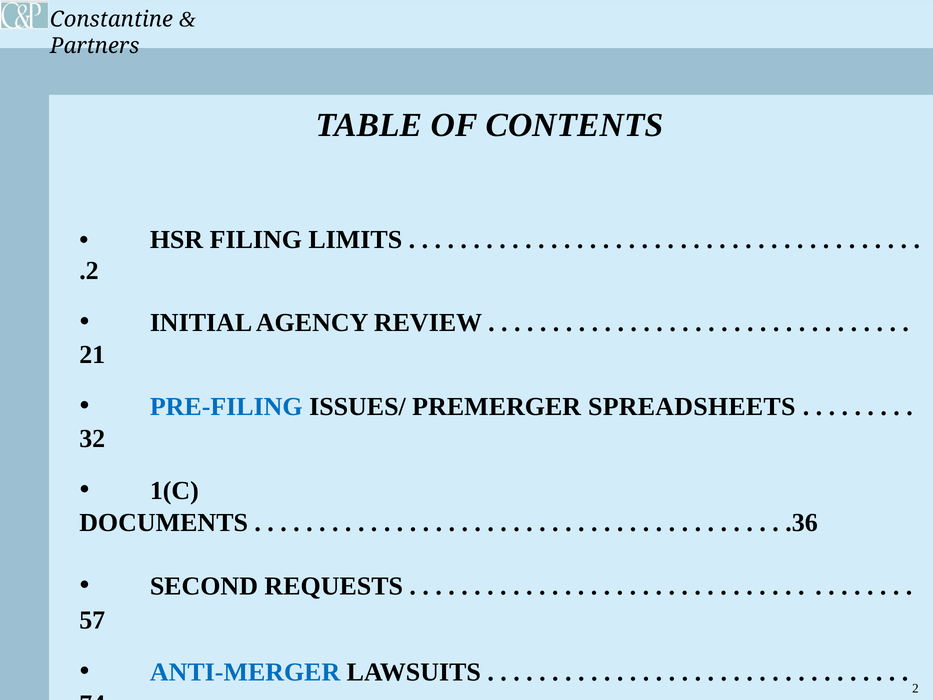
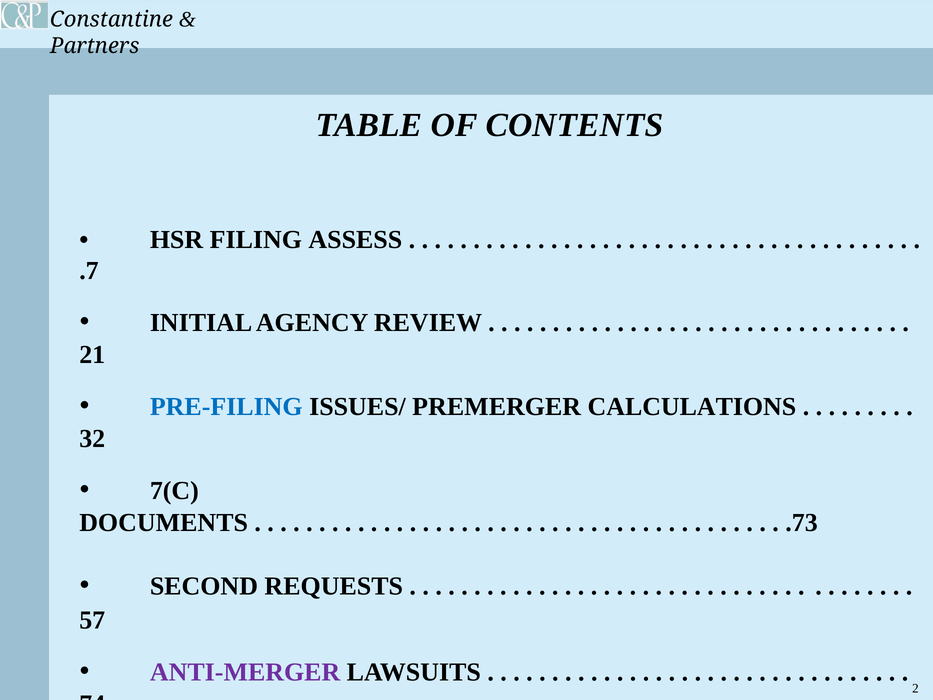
LIMITS: LIMITS -> ASSESS (355, 240)
.2: .2 -> .7 (89, 271)
SPREADSHEETS: SPREADSHEETS -> CALCULATIONS (692, 407)
1(C: 1(C -> 7(C (174, 491)
.36: .36 -> .73 (802, 523)
ANTI-MERGER colour: blue -> purple (245, 672)
